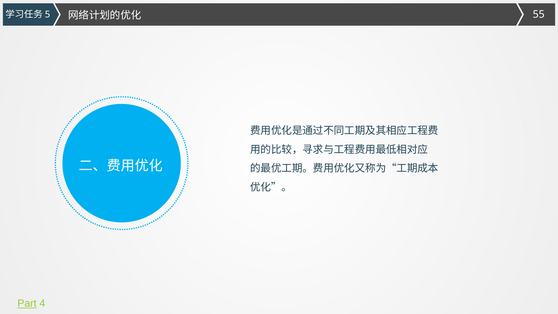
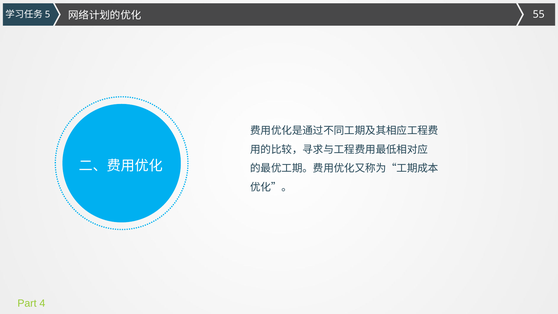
Part underline: present -> none (27, 303)
